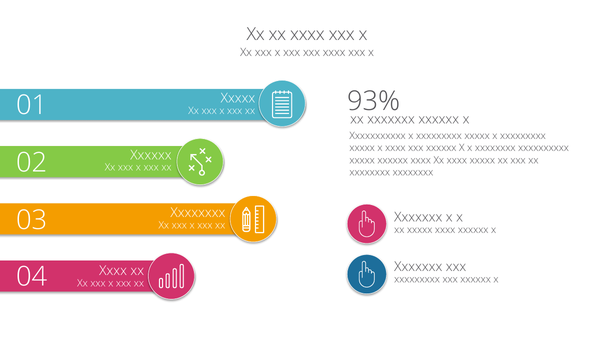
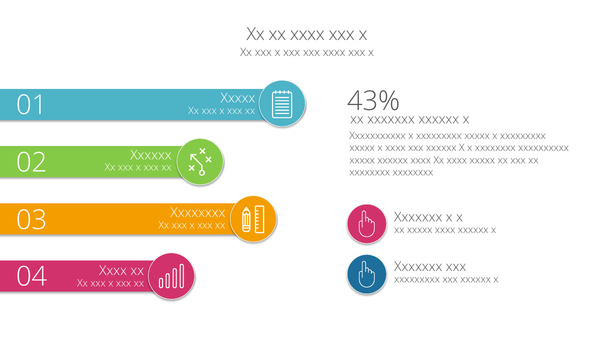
93%: 93% -> 43% (374, 102)
